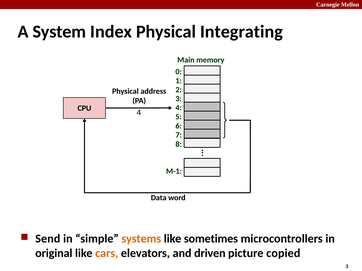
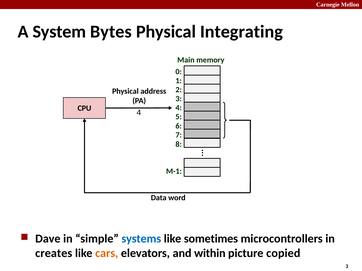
Index: Index -> Bytes (111, 32)
Send: Send -> Dave (48, 239)
systems colour: orange -> blue (141, 239)
original: original -> creates (54, 254)
driven: driven -> within (210, 254)
